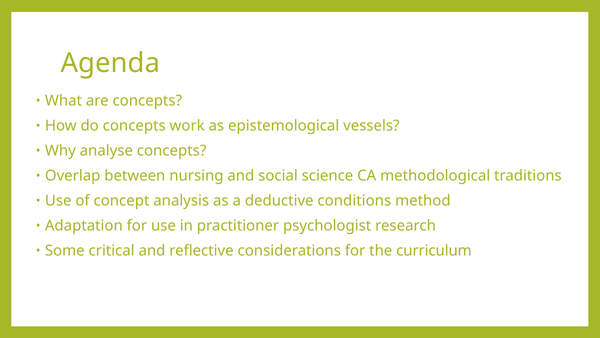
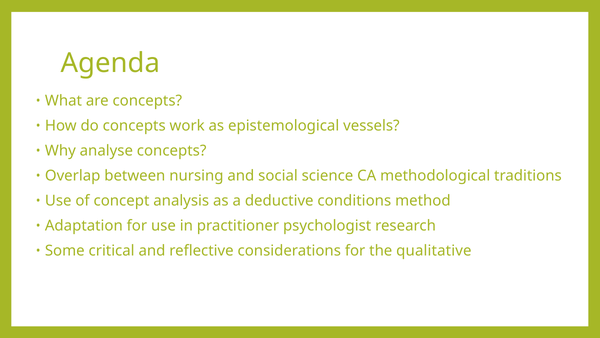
curriculum: curriculum -> qualitative (434, 251)
